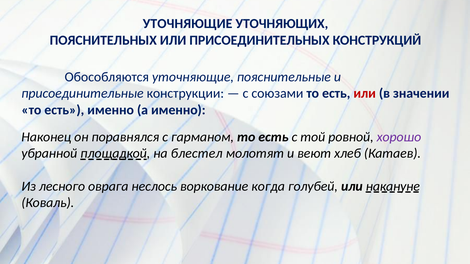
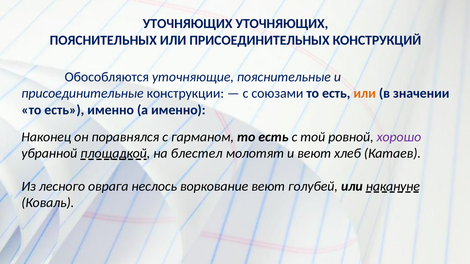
УТОЧНЯЮЩИЕ: УТОЧНЯЮЩИЕ -> УТОЧНЯЮЩИХ (188, 24)
или colour: red -> orange (365, 94)
воркование когда: когда -> веют (268, 186)
